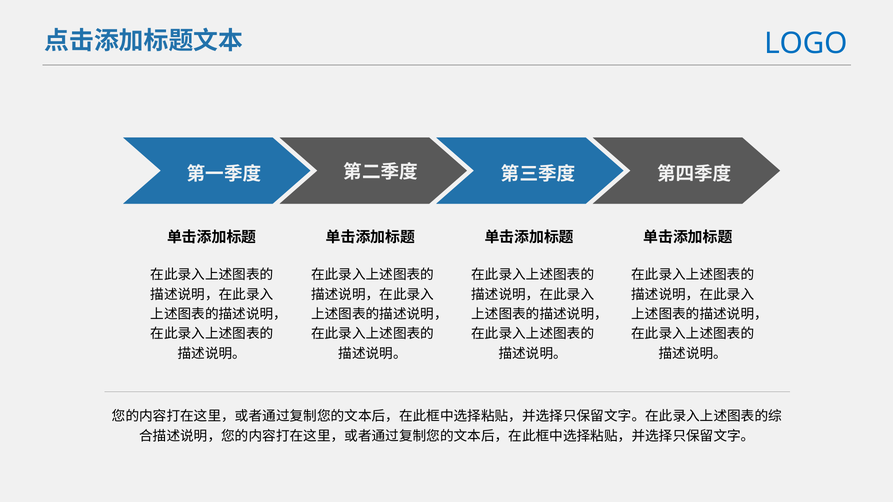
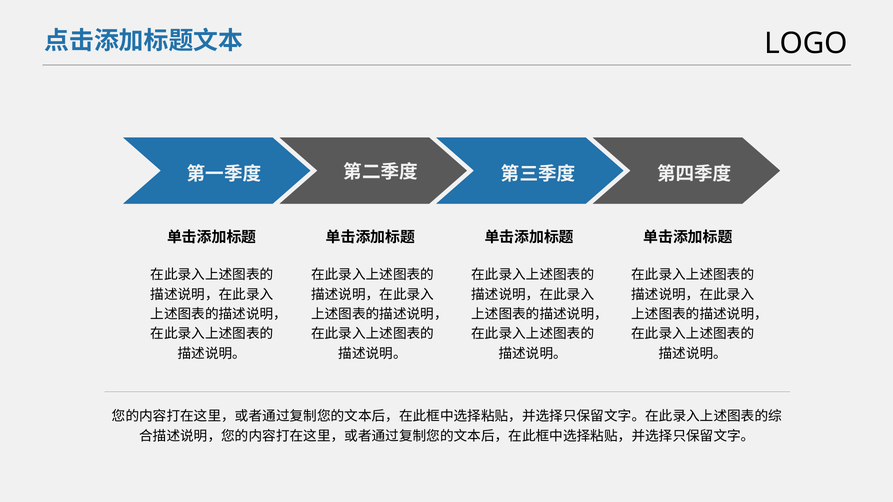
LOGO colour: blue -> black (806, 43)
